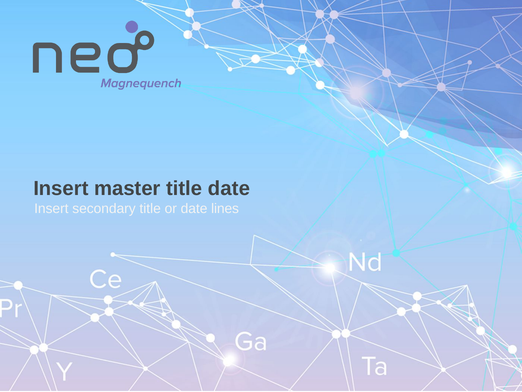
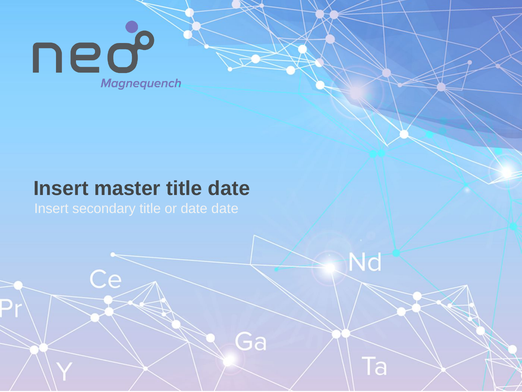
date lines: lines -> date (225, 208)
